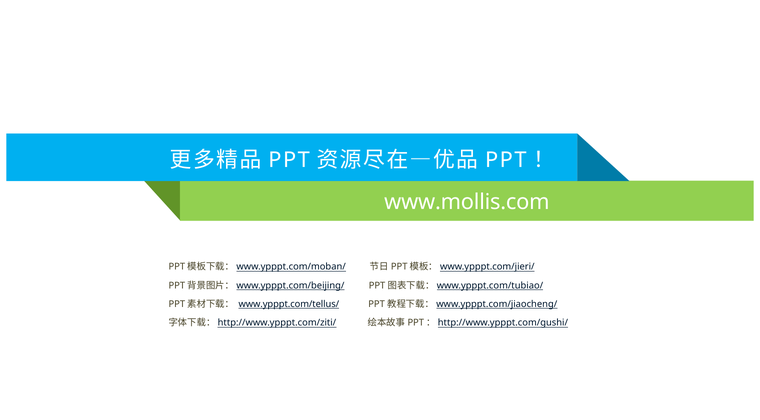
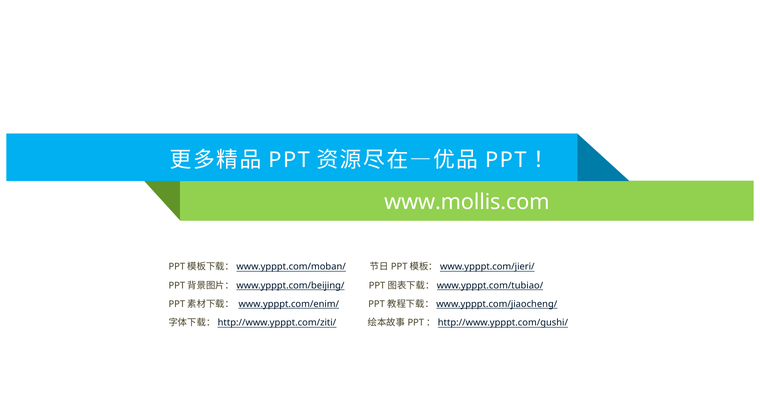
www.ypppt.com/tellus/: www.ypppt.com/tellus/ -> www.ypppt.com/enim/ (289, 304)
